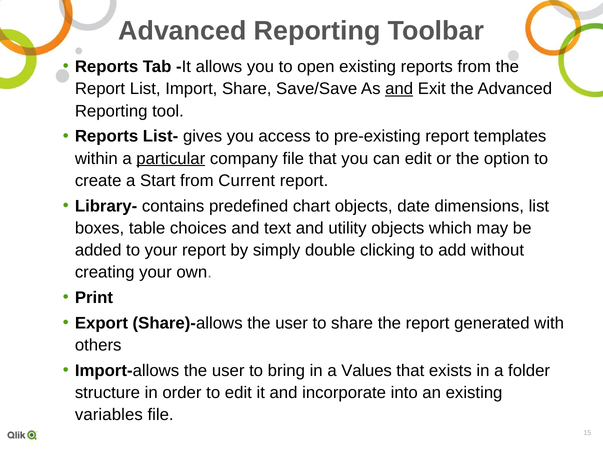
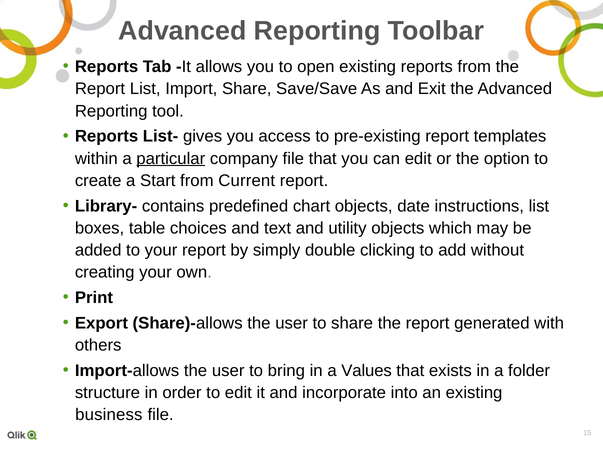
and underline: present -> none (399, 89)
dimensions: dimensions -> instructions (479, 206)
variables: variables -> business (109, 415)
